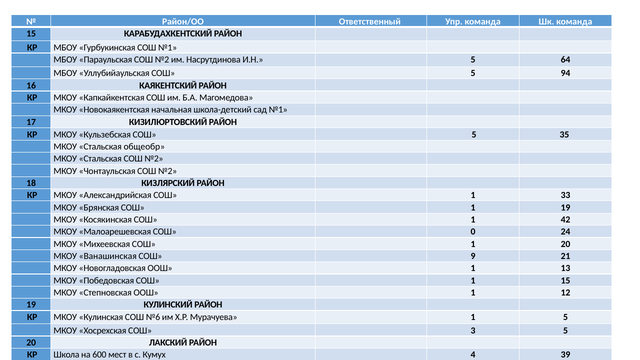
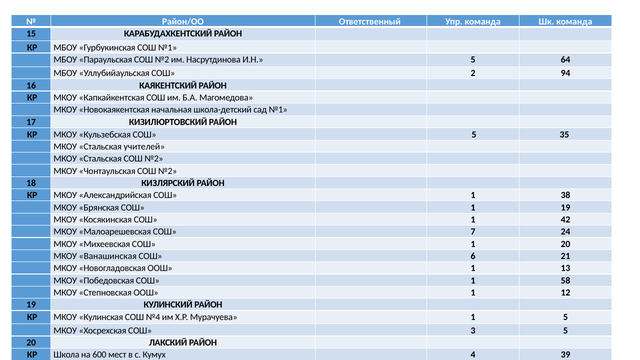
Уллубийаульская СОШ 5: 5 -> 2 (473, 73)
общеобр: общеобр -> учителей (144, 147)
33: 33 -> 38 (566, 195)
0: 0 -> 7 (473, 232)
9: 9 -> 6 (473, 256)
1 15: 15 -> 58 (566, 281)
№6: №6 -> №4 (153, 317)
